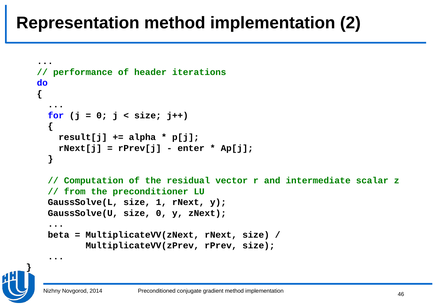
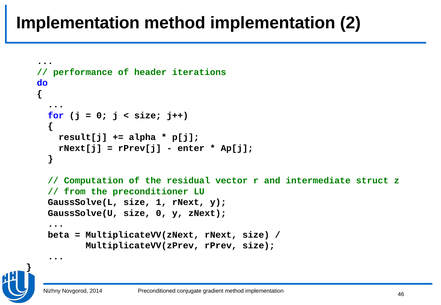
Representation: Representation -> Implementation (78, 23)
scalar: scalar -> struct (372, 181)
